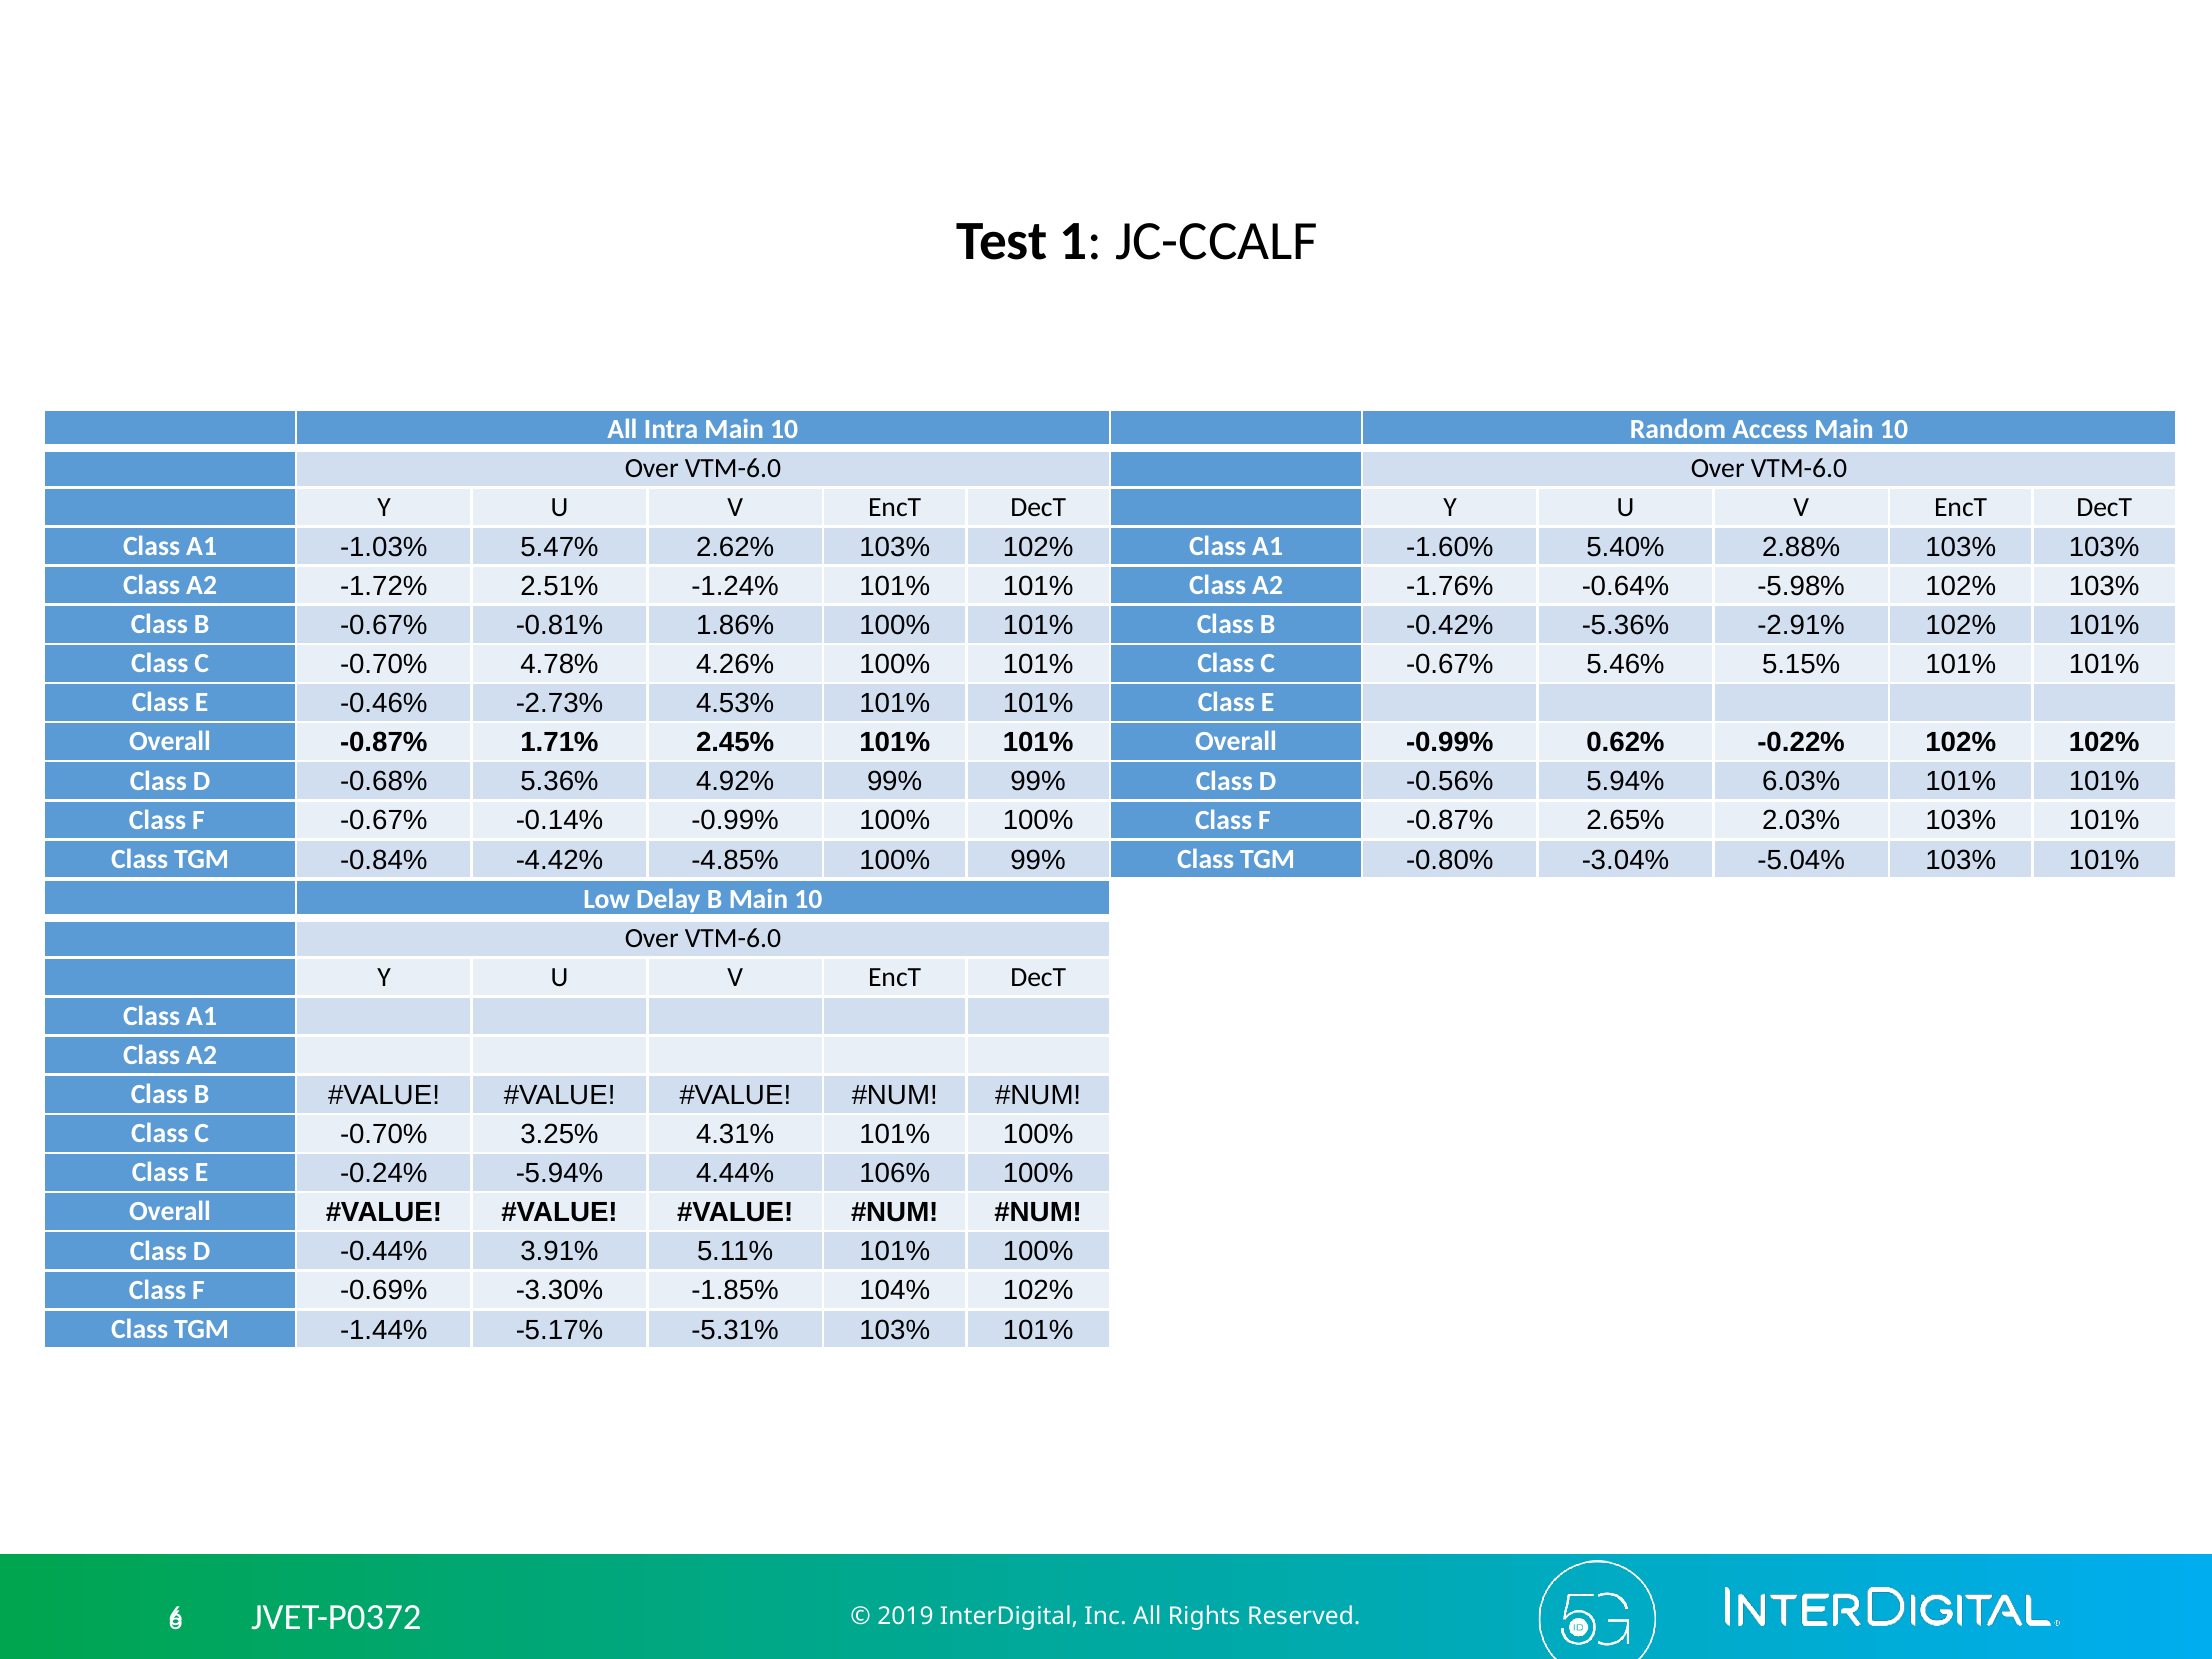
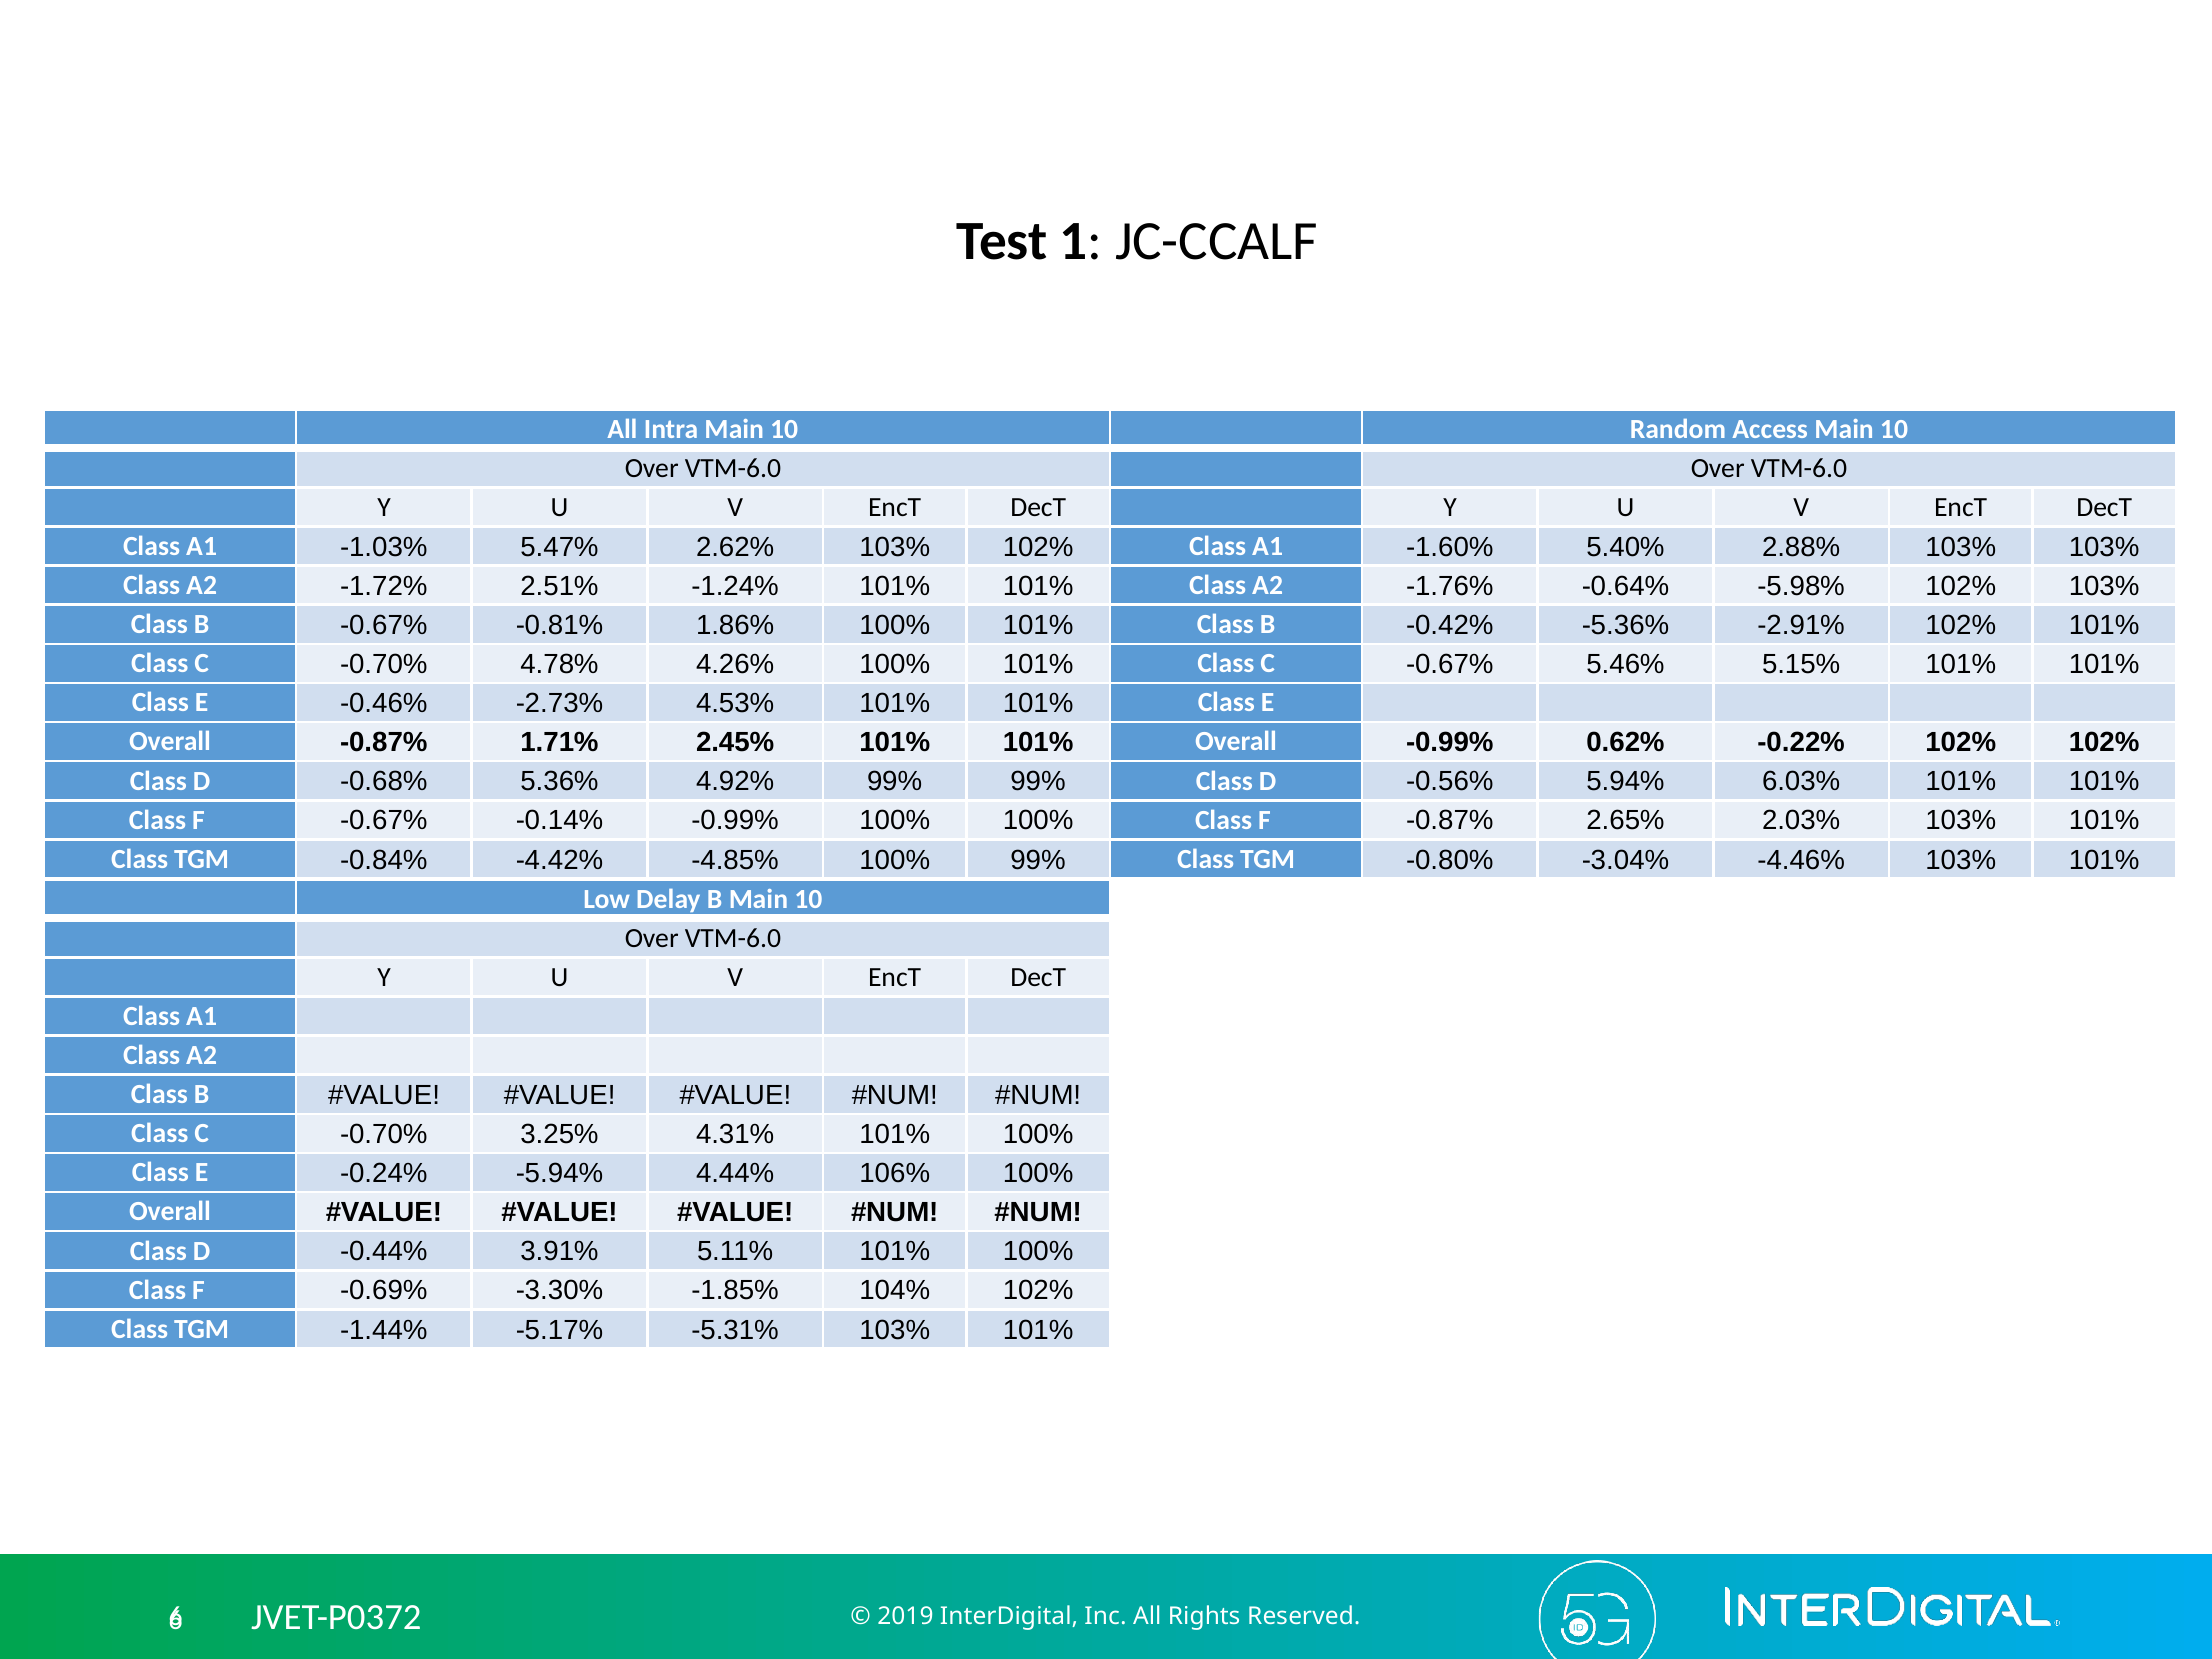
-5.04%: -5.04% -> -4.46% (1801, 860)
